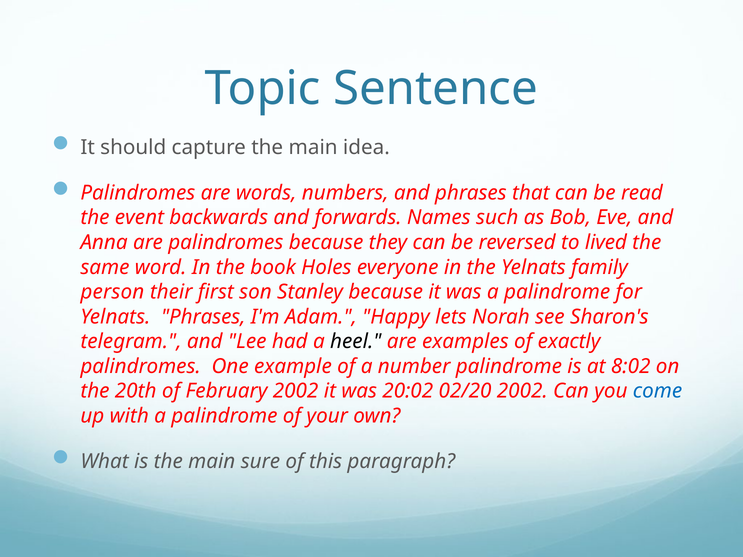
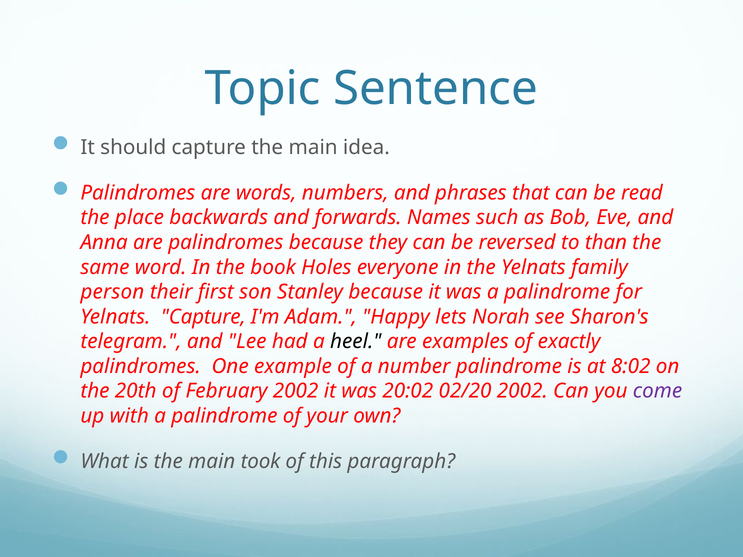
event: event -> place (139, 218)
lived: lived -> than (606, 243)
Yelnats Phrases: Phrases -> Capture (203, 317)
come colour: blue -> purple (658, 391)
sure: sure -> took (261, 461)
